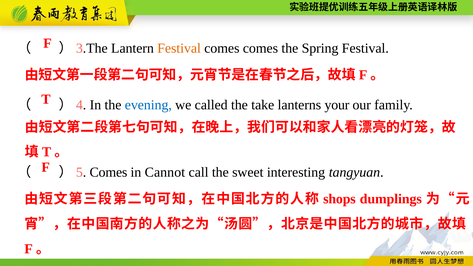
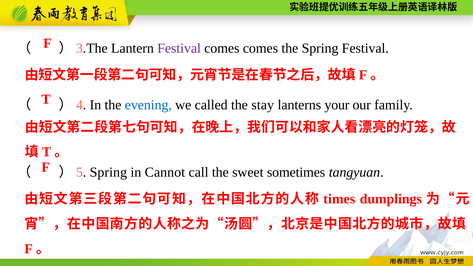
Festival colour: orange -> purple (179, 48)
take: take -> stay (263, 105)
Comes: Comes -> Spring (108, 172)
interesting: interesting -> sometimes (296, 172)
shops: shops -> times (339, 199)
